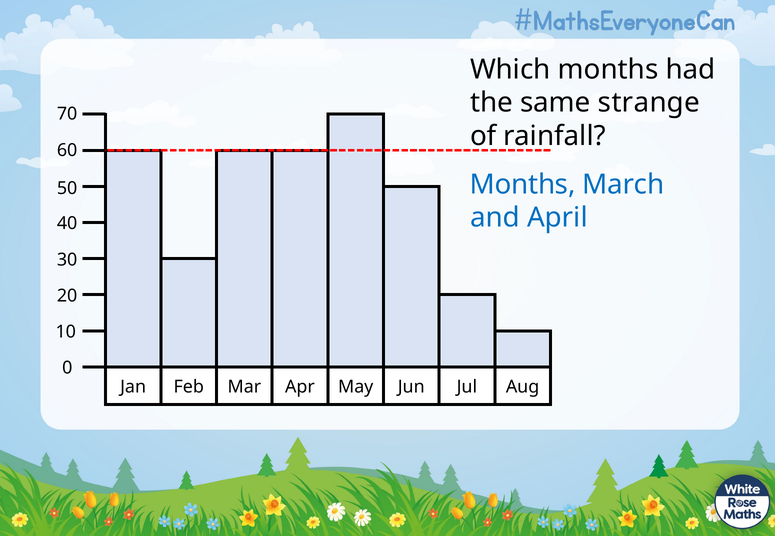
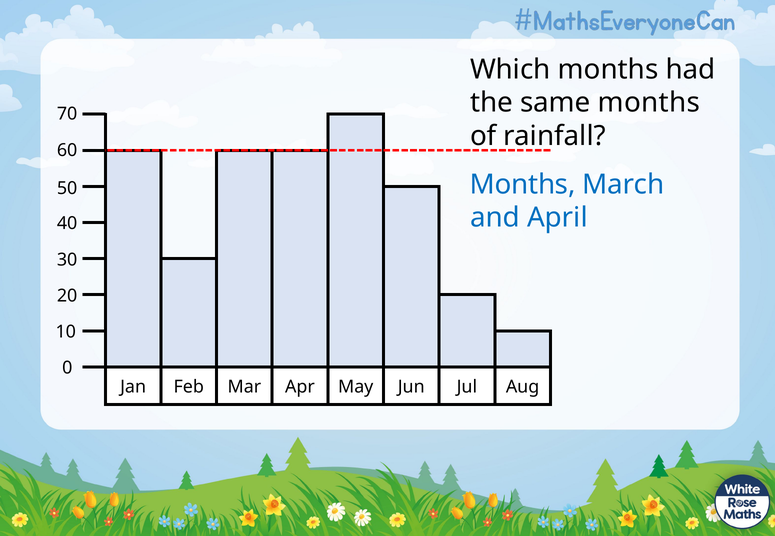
same strange: strange -> months (649, 103)
